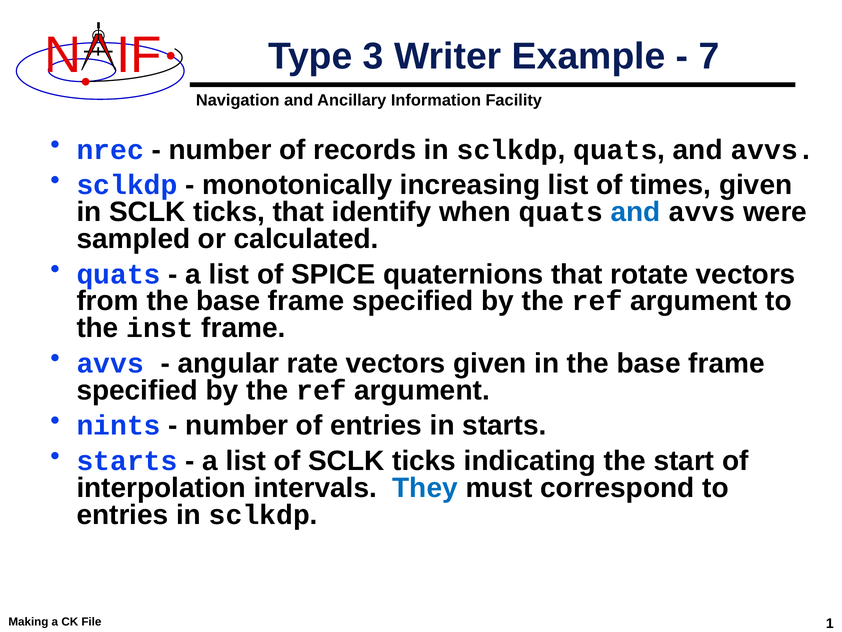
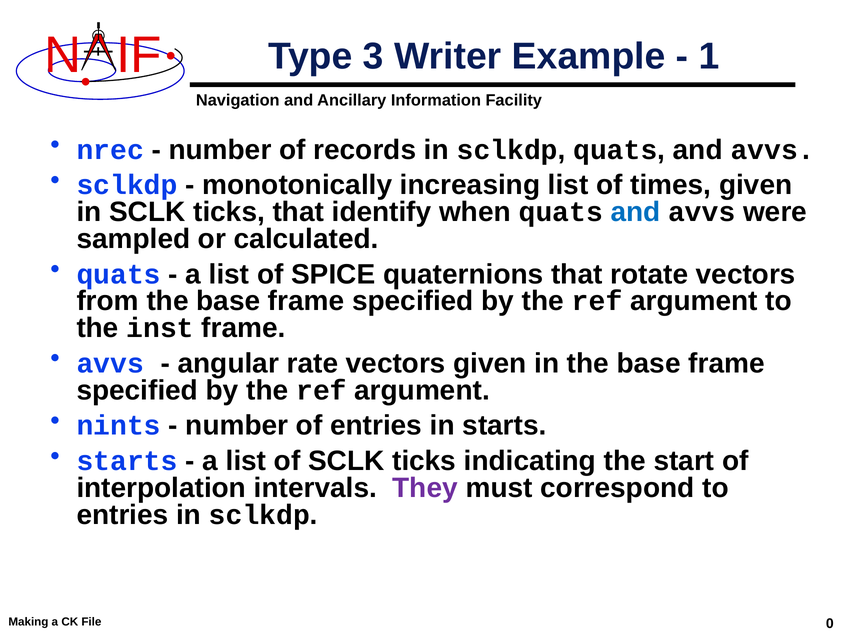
7: 7 -> 1 (709, 56)
They colour: blue -> purple (425, 488)
1: 1 -> 0 (830, 623)
